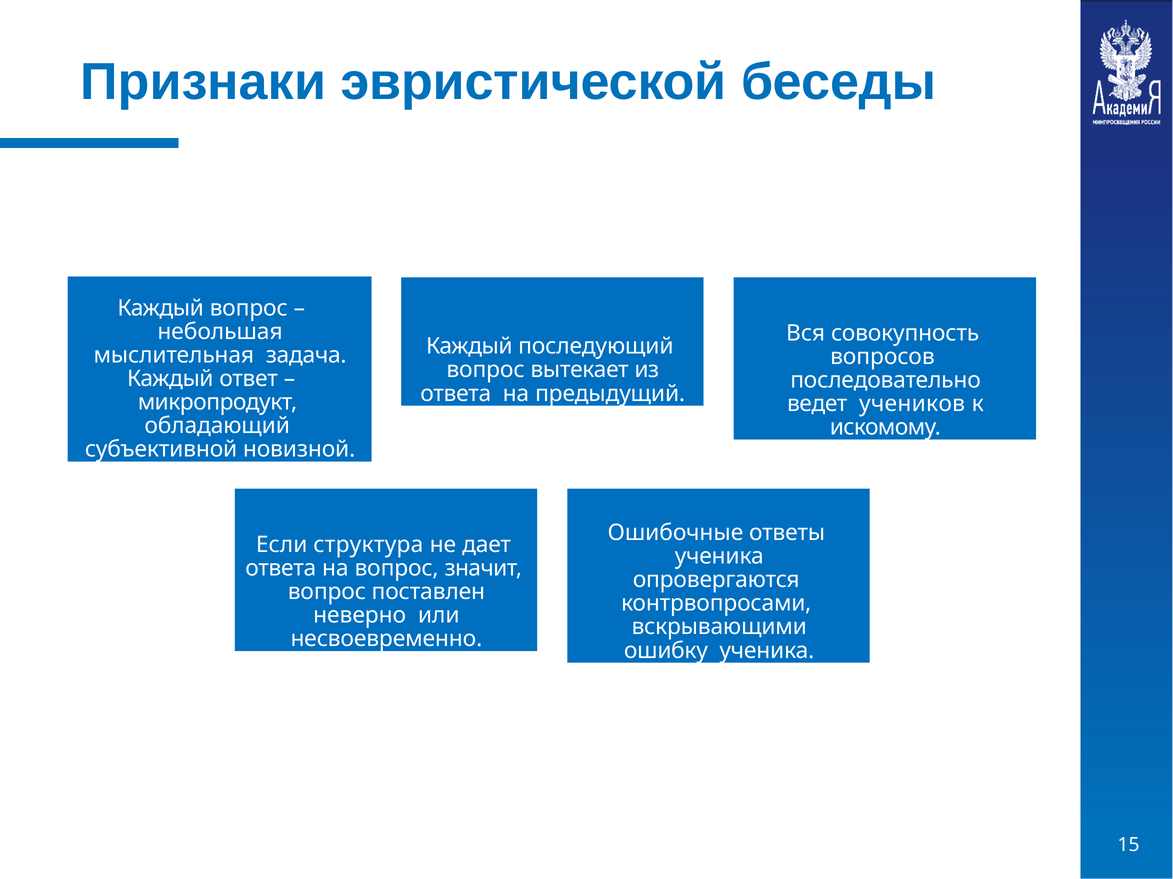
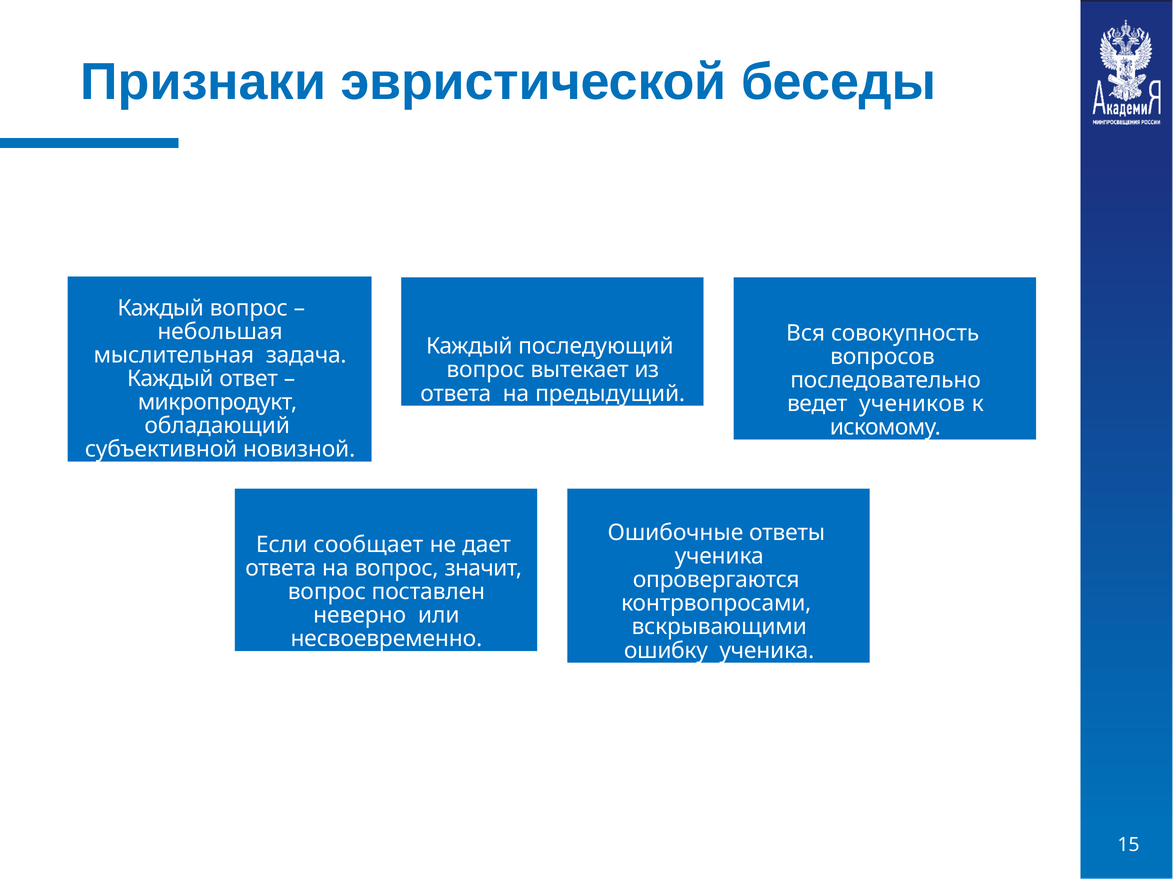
структура: структура -> сообщает (368, 545)
